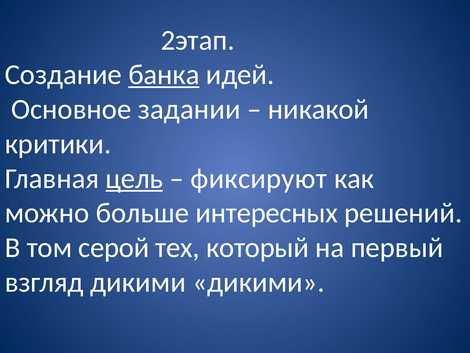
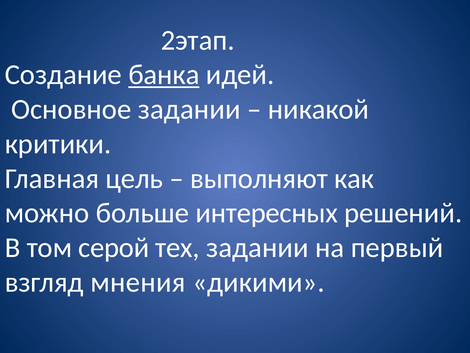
цель underline: present -> none (134, 178)
фиксируют: фиксируют -> выполняют (259, 178)
тех который: который -> задании (257, 247)
взгляд дикими: дикими -> мнения (138, 282)
